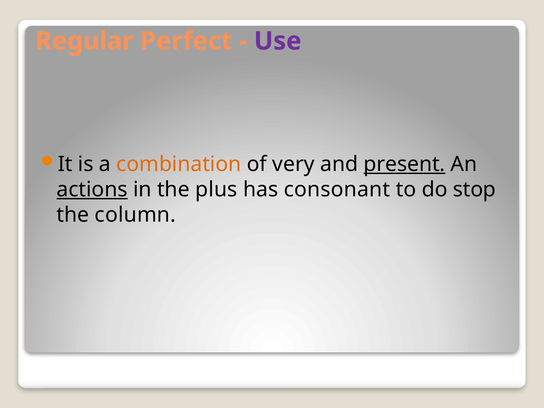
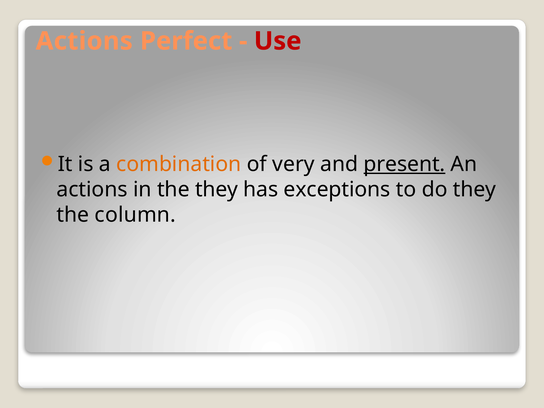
Regular: Regular -> Actions (84, 41)
Use colour: purple -> red (278, 41)
actions underline: present -> none (92, 190)
the plus: plus -> they (217, 190)
consonant: consonant -> exceptions (337, 190)
do stop: stop -> they (474, 190)
